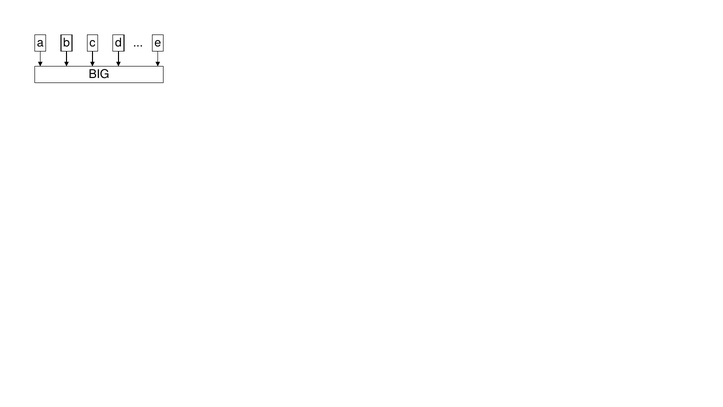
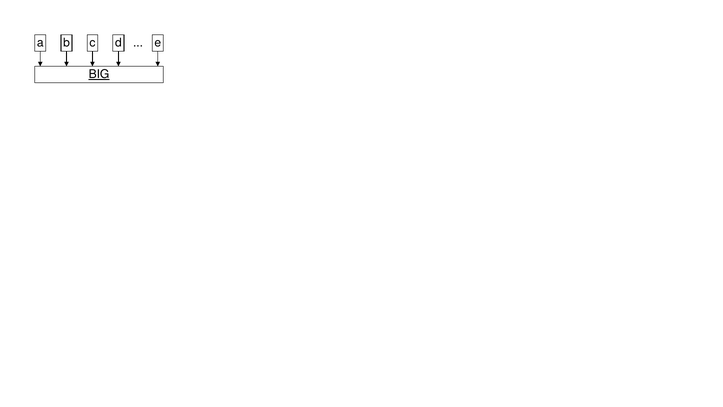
BIG underline: none -> present (99, 74)
